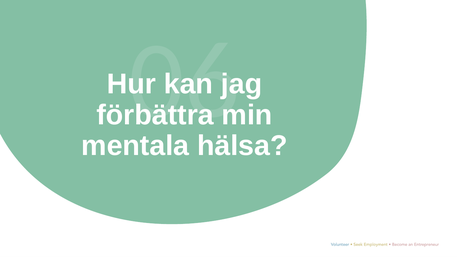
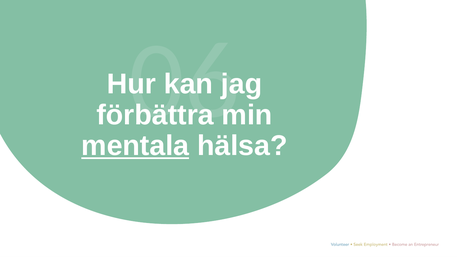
mentala underline: none -> present (135, 146)
